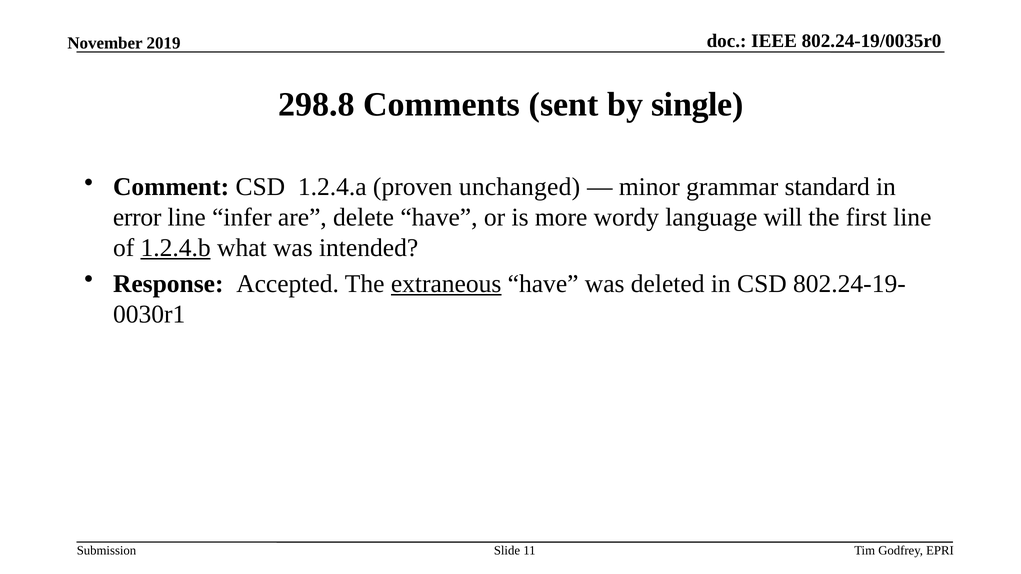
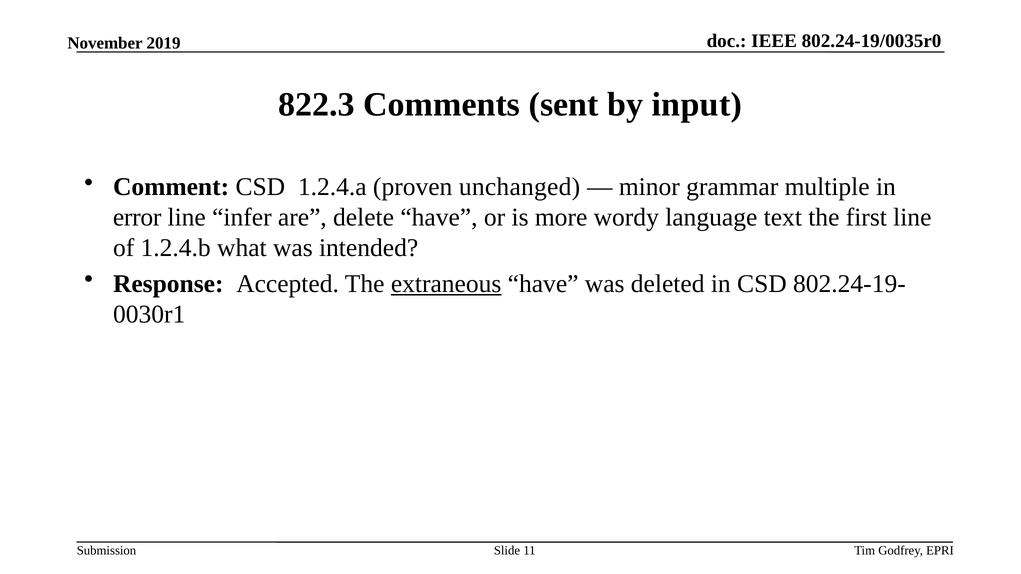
298.8: 298.8 -> 822.3 (316, 104)
single: single -> input (697, 104)
standard: standard -> multiple (827, 187)
will: will -> text (783, 217)
1.2.4.b underline: present -> none (176, 248)
